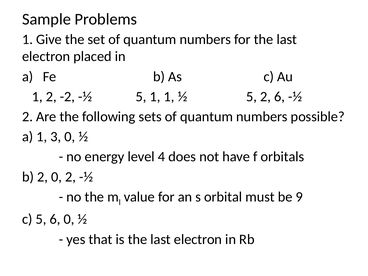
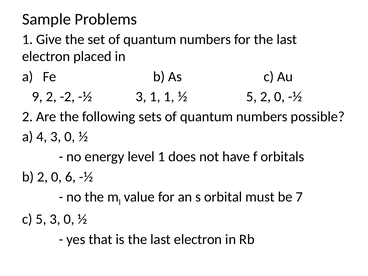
1: 1 -> 9 (37, 97)
-2 ½ 5: 5 -> 3 (141, 97)
5 2 6: 6 -> 0 (280, 97)
a 1: 1 -> 4 (42, 137)
level 4: 4 -> 1 (162, 157)
0 2: 2 -> 6 (71, 177)
9: 9 -> 7 (299, 197)
5 6: 6 -> 3 (55, 219)
